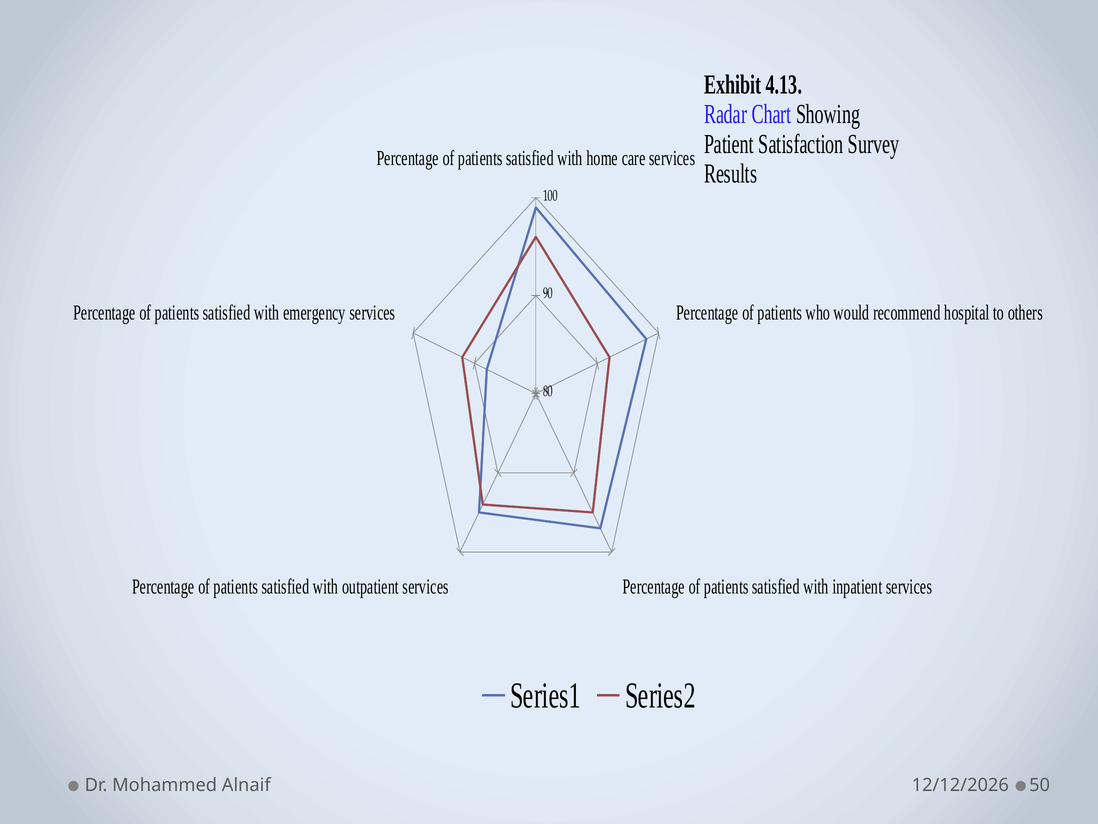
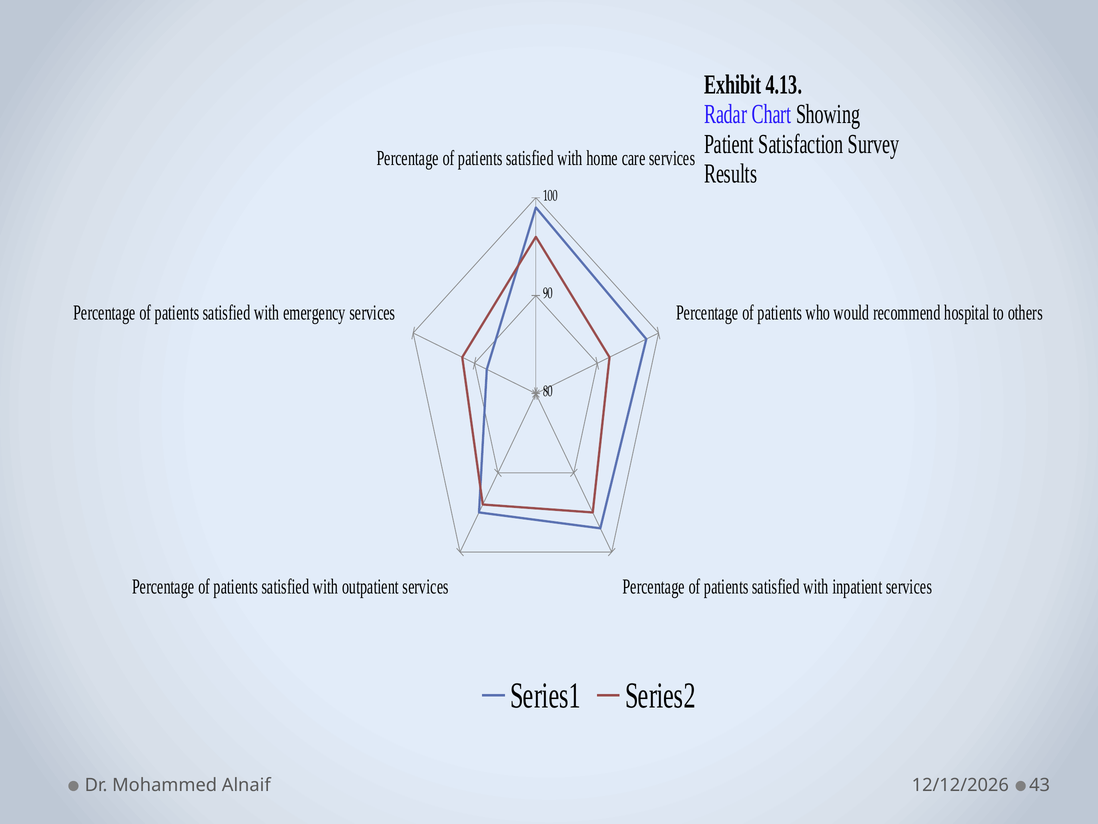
50: 50 -> 43 (1040, 785)
